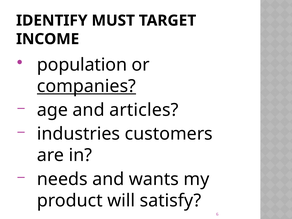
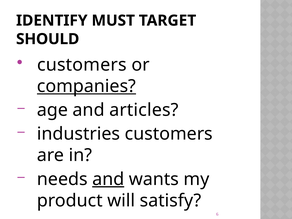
INCOME: INCOME -> SHOULD (48, 39)
population: population -> customers (82, 65)
and underline: none -> present (108, 179)
